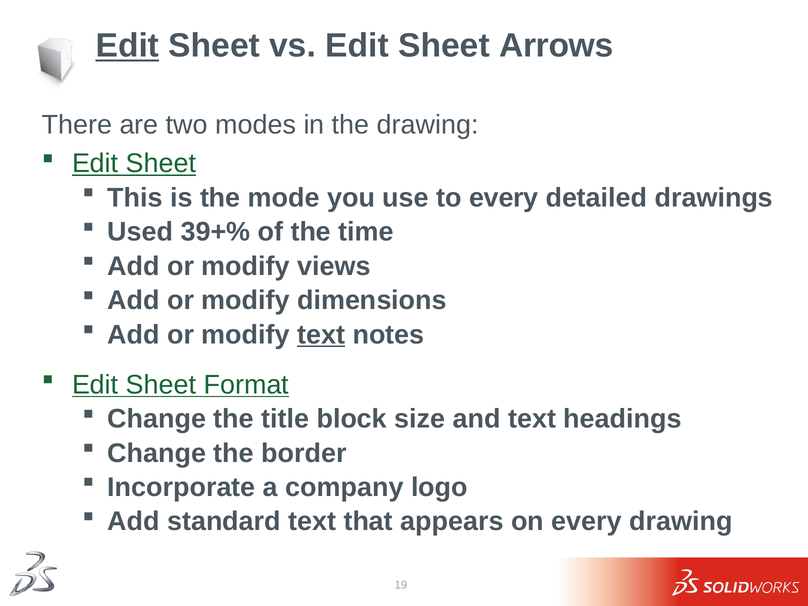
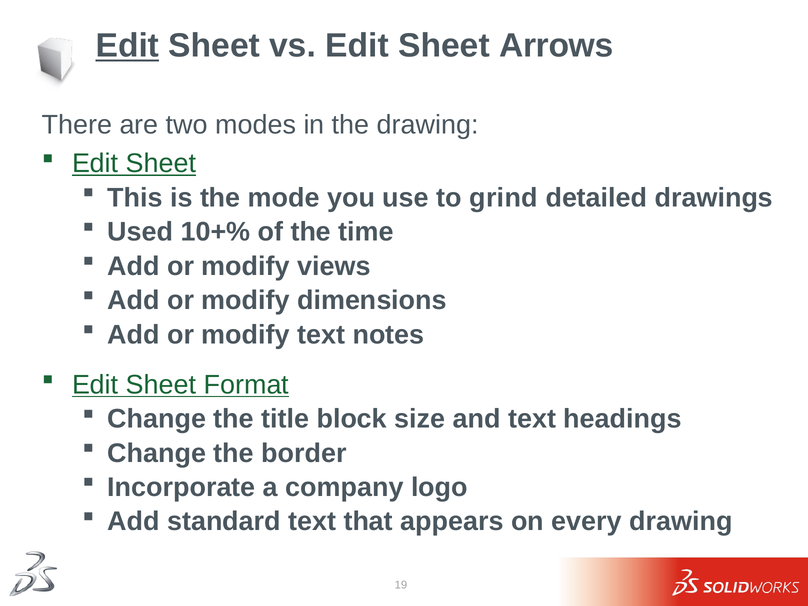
to every: every -> grind (504, 198)
39+%: 39+% -> 10+% (215, 232)
text underline: present -> none (321, 335)
